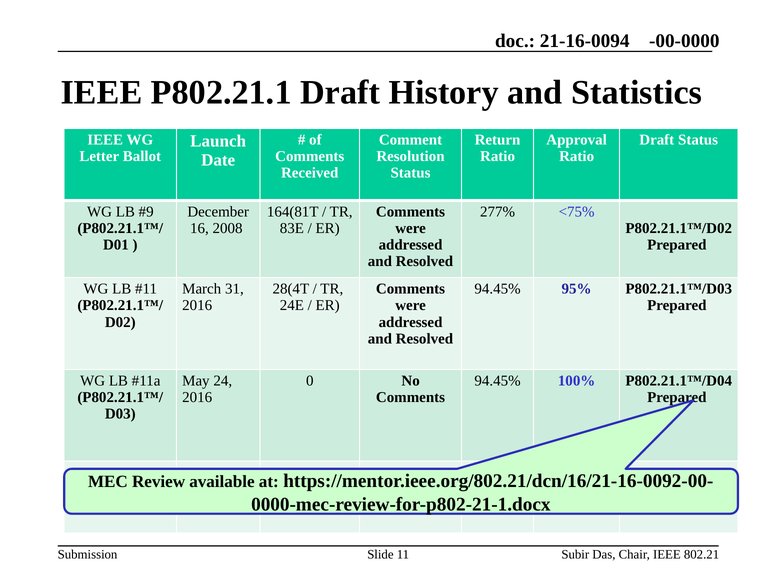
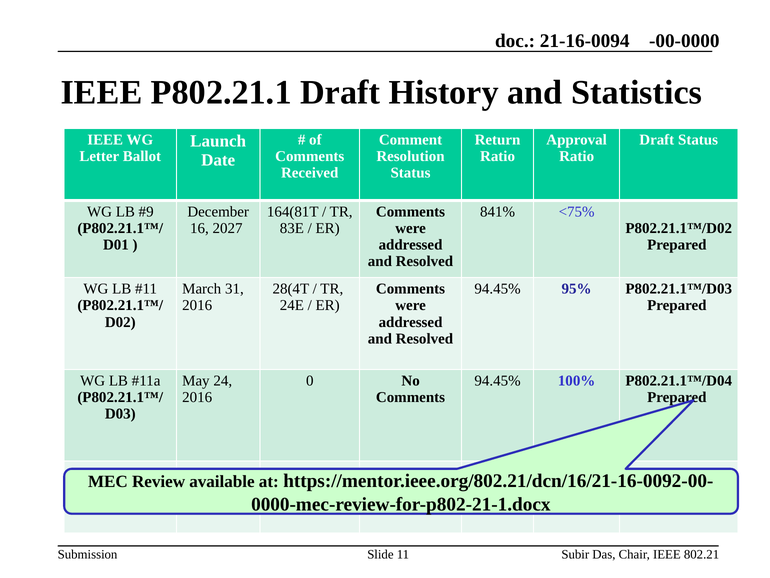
277%: 277% -> 841% (498, 211)
2008: 2008 -> 2027 (228, 228)
